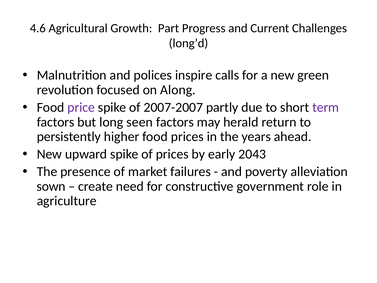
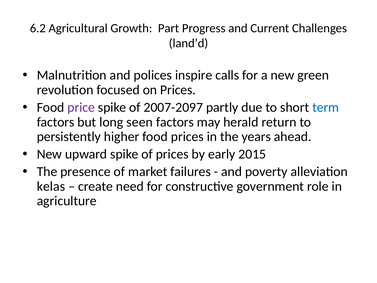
4.6: 4.6 -> 6.2 (38, 28)
long’d: long’d -> land’d (188, 43)
on Along: Along -> Prices (178, 90)
2007-2007: 2007-2007 -> 2007-2097 (173, 107)
term colour: purple -> blue (326, 107)
2043: 2043 -> 2015 (252, 154)
sown: sown -> kelas (51, 186)
